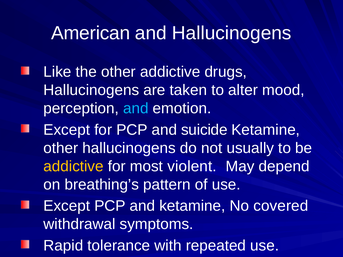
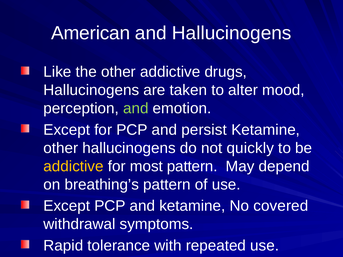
and colour: light blue -> light green (136, 109)
suicide: suicide -> persist (204, 130)
usually: usually -> quickly (250, 148)
most violent: violent -> pattern (192, 166)
